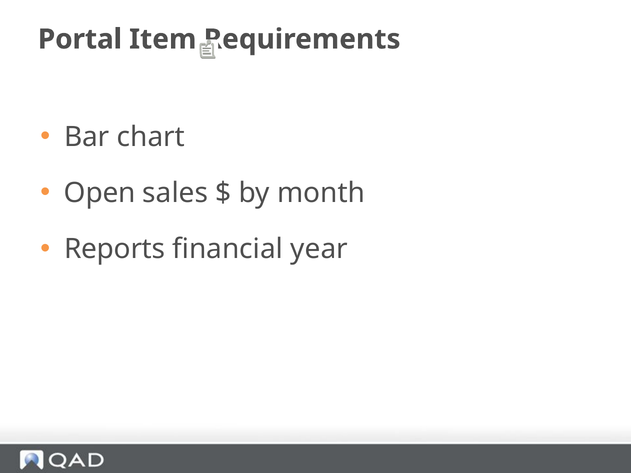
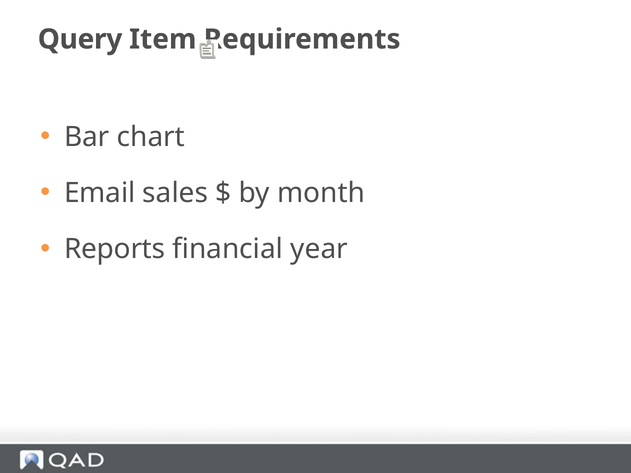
Portal: Portal -> Query (80, 39)
Open: Open -> Email (100, 193)
